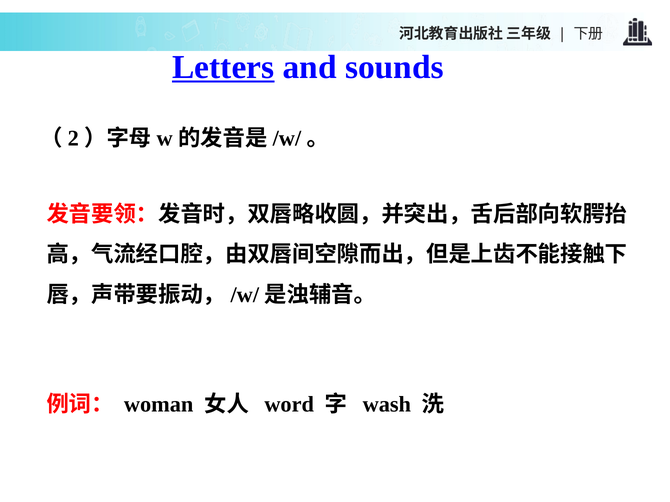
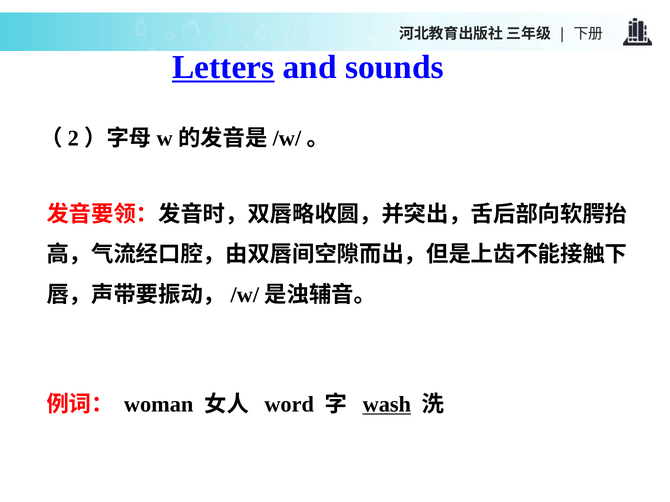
wash underline: none -> present (387, 405)
